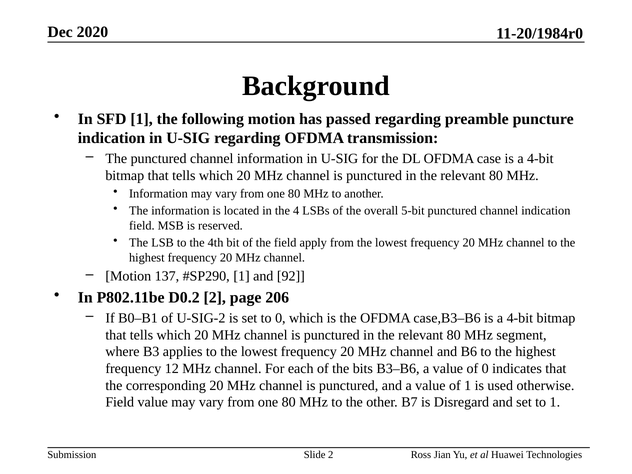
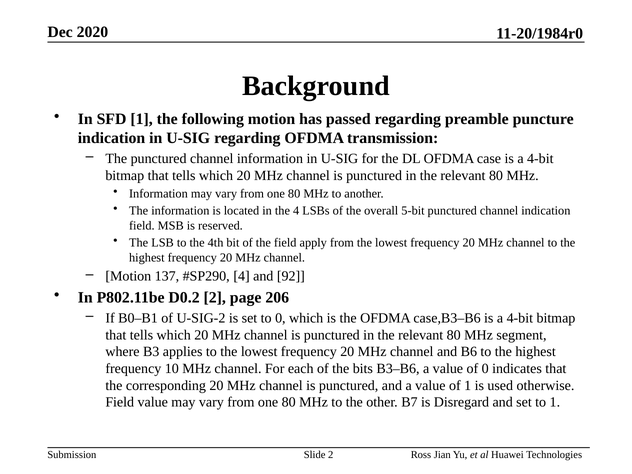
1: 1 -> 4 (242, 276)
12: 12 -> 10 (172, 369)
